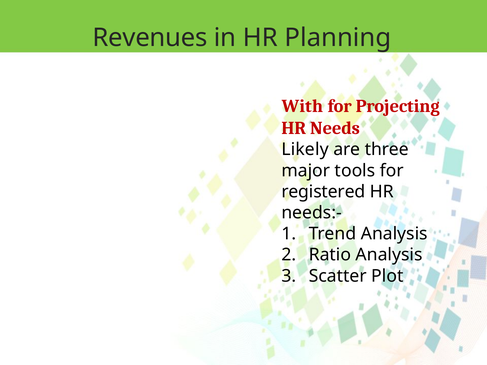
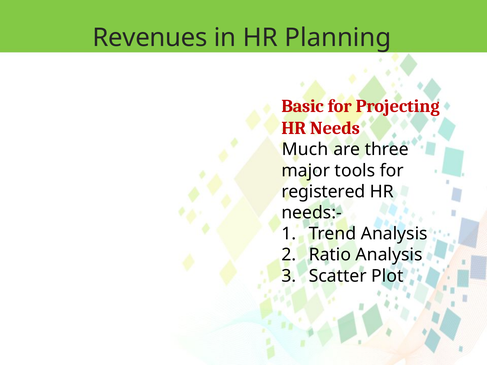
With: With -> Basic (303, 106)
Likely: Likely -> Much (305, 150)
